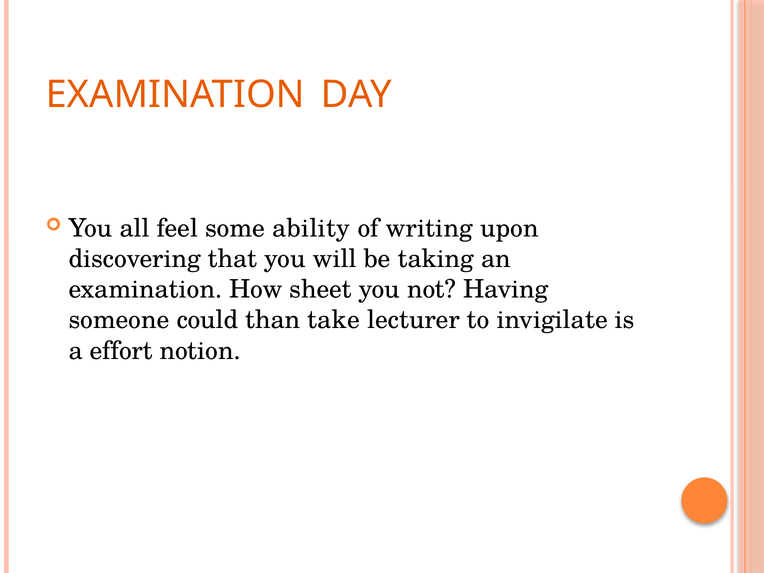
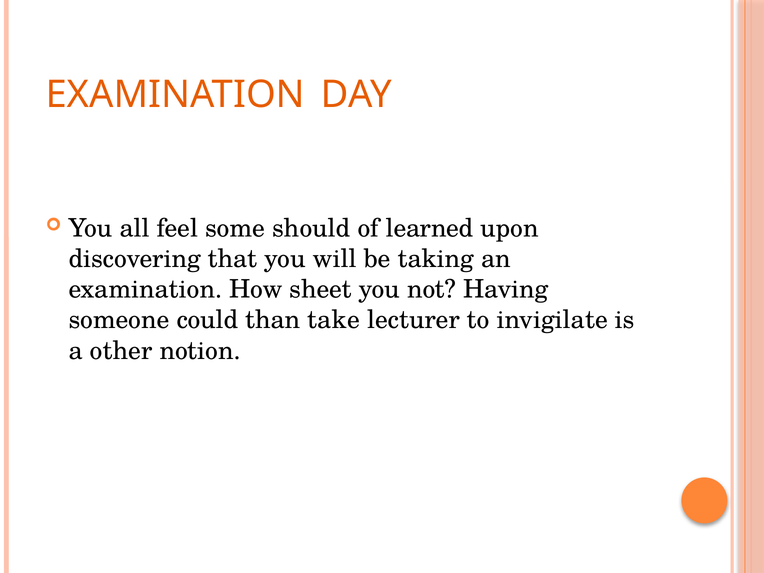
ability: ability -> should (311, 228)
writing: writing -> learned (430, 228)
effort: effort -> other (121, 351)
